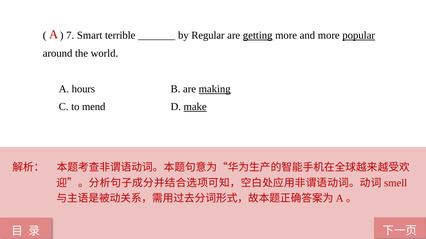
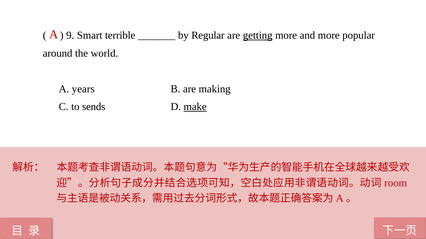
7: 7 -> 9 (70, 36)
popular underline: present -> none (359, 36)
hours: hours -> years (83, 89)
making underline: present -> none (215, 89)
mend: mend -> sends (94, 107)
smell: smell -> room (396, 183)
